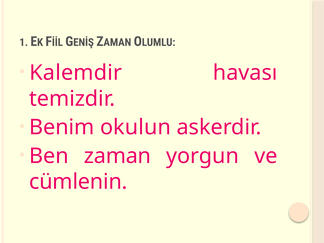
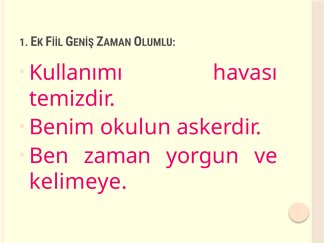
Kalemdir: Kalemdir -> Kullanımı (76, 73)
cümlenin: cümlenin -> kelimeye (78, 182)
